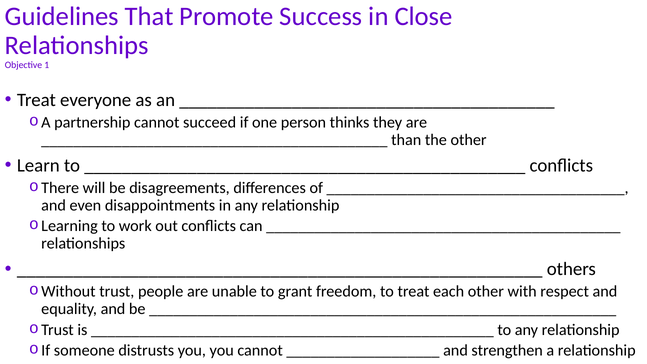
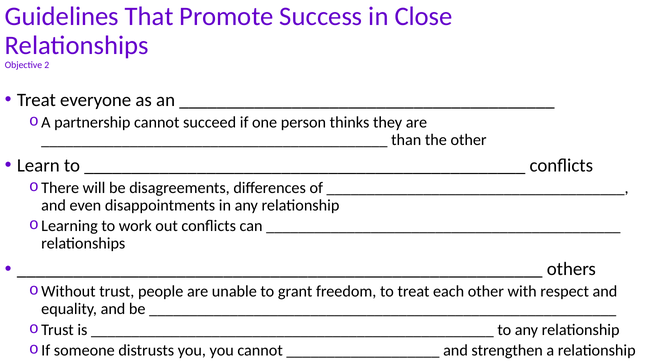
1: 1 -> 2 (47, 65)
